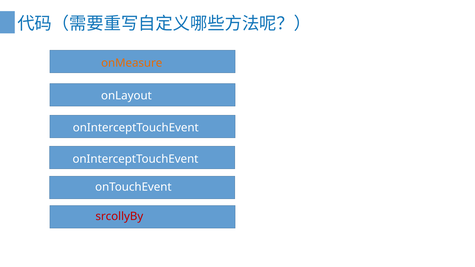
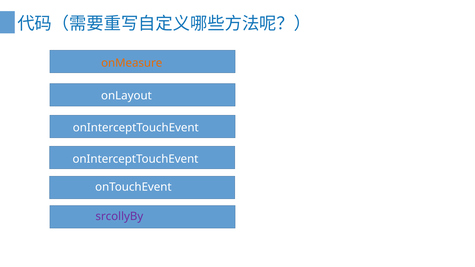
srcollyBy colour: red -> purple (119, 217)
